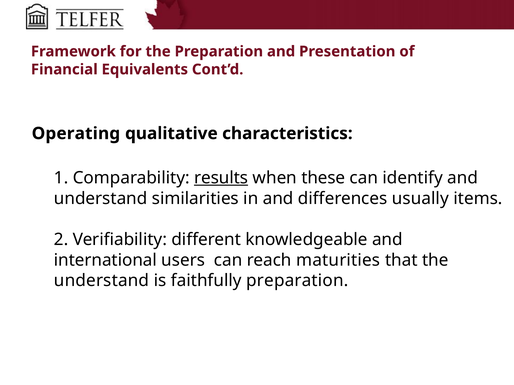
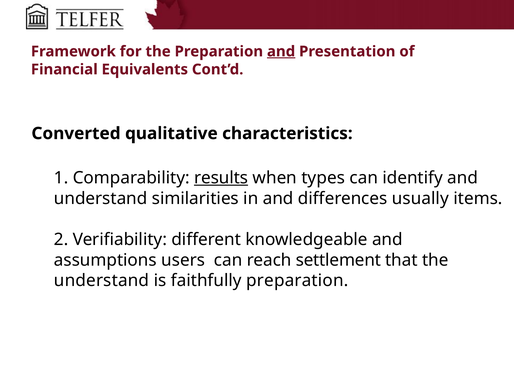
and underline: none -> present (281, 52)
Operating: Operating -> Converted (76, 134)
these: these -> types (323, 178)
international: international -> assumptions (105, 260)
maturities: maturities -> settlement (338, 260)
